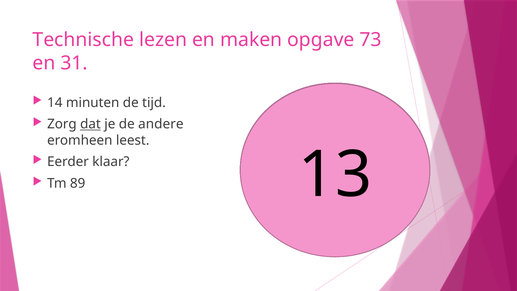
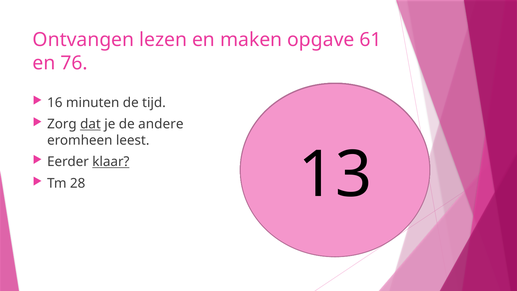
Technische: Technische -> Ontvangen (83, 40)
73: 73 -> 61 (371, 40)
31: 31 -> 76 (74, 63)
14: 14 -> 16 (55, 103)
klaar underline: none -> present (111, 162)
89: 89 -> 28 (78, 183)
